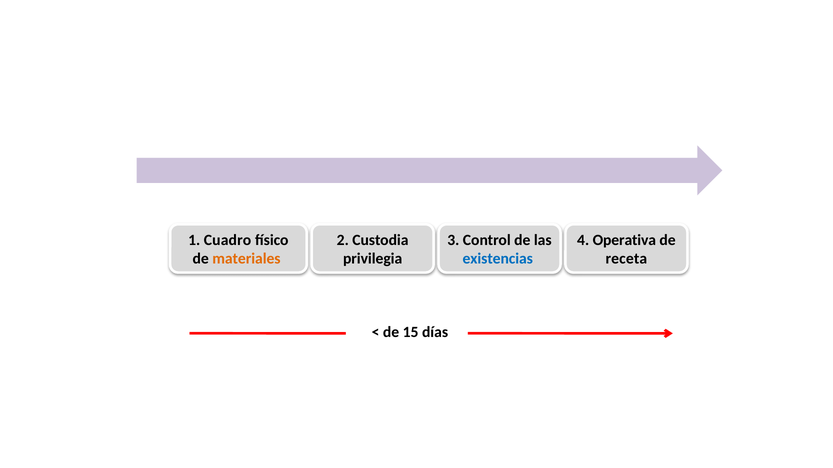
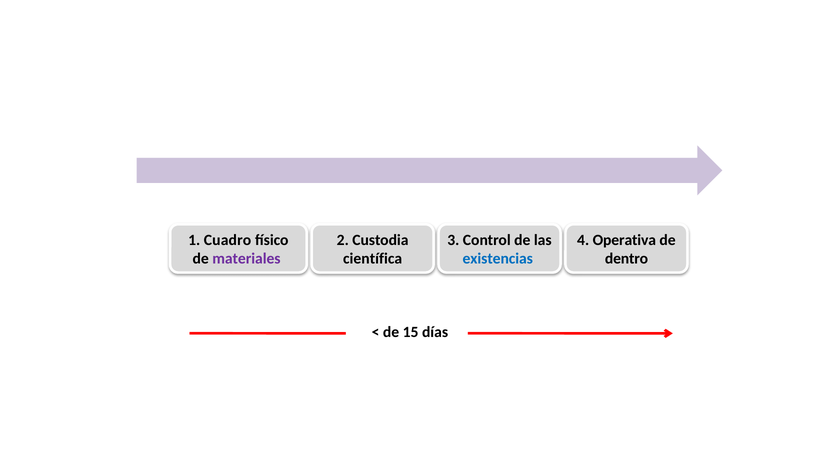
materiales colour: orange -> purple (246, 259)
privilegia: privilegia -> científica (373, 259)
receta: receta -> dentro (627, 259)
